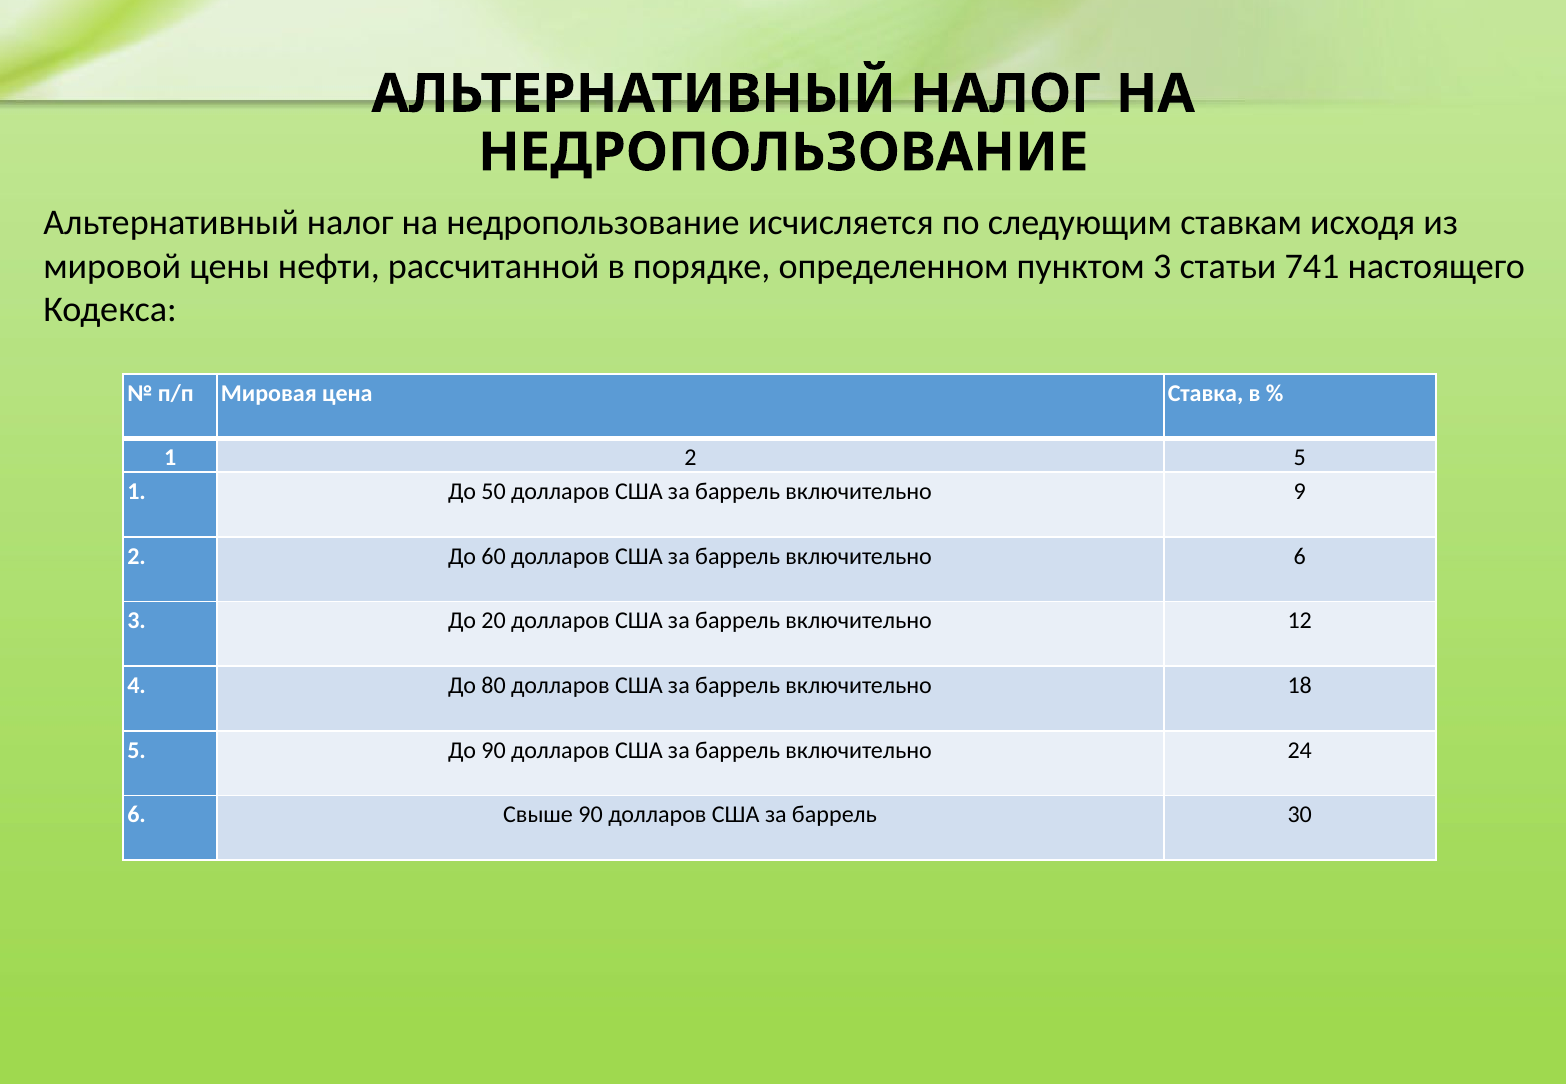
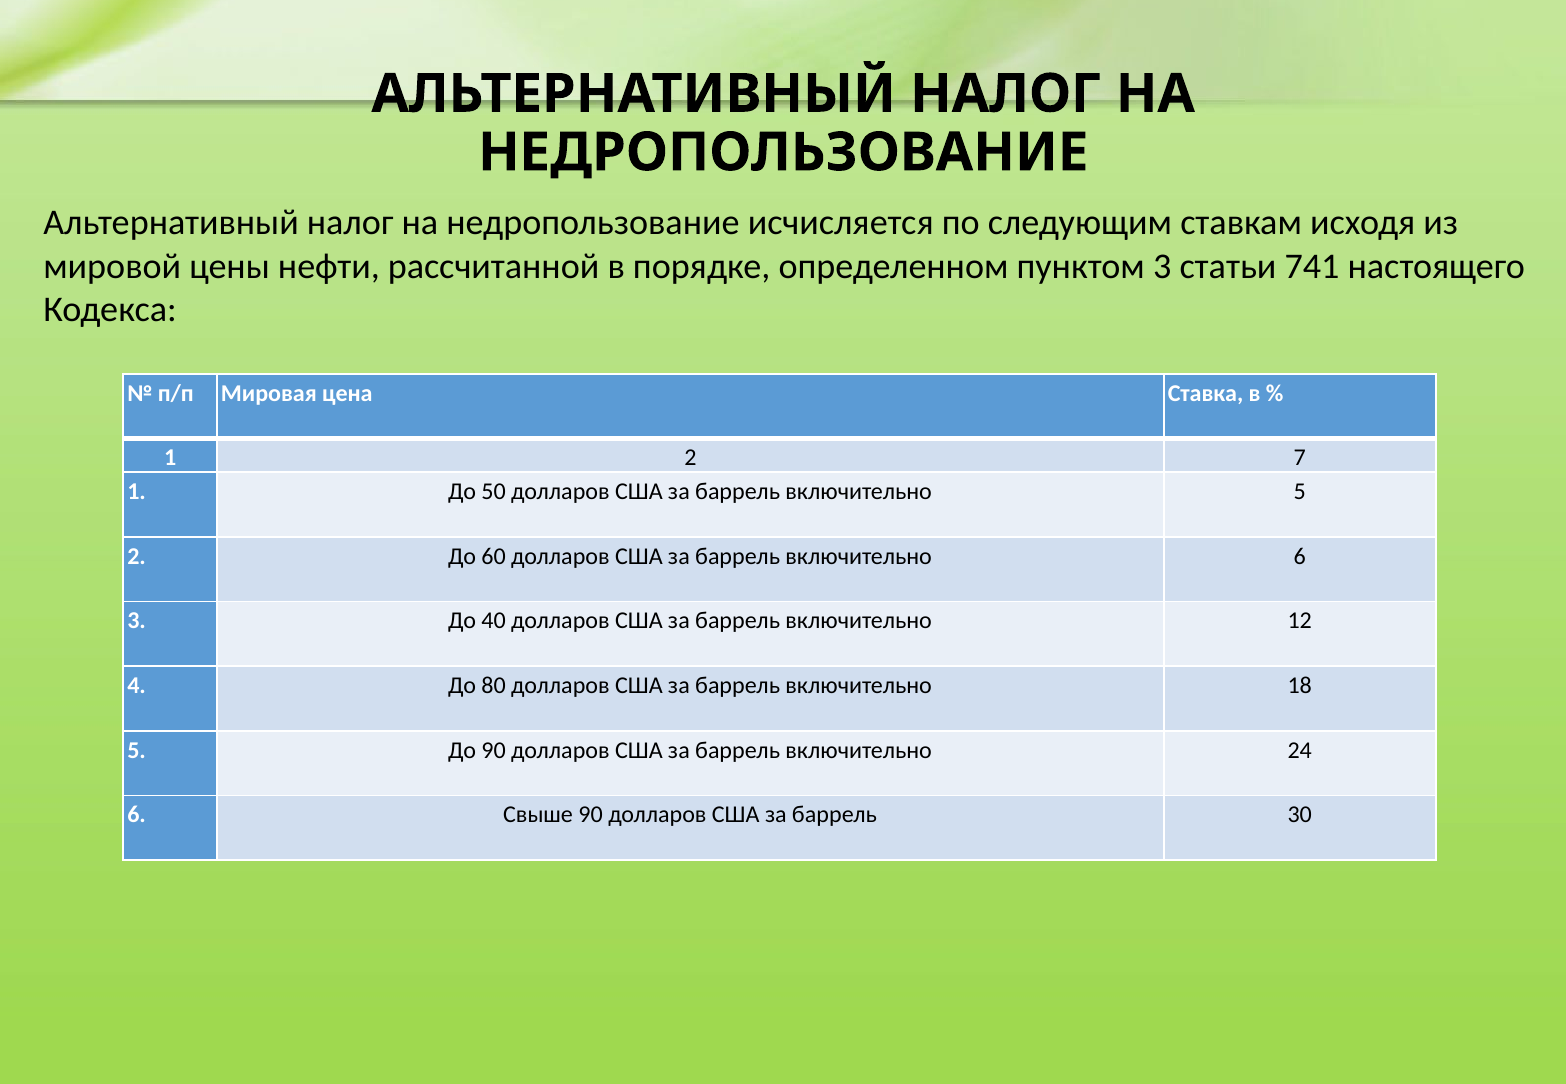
2 5: 5 -> 7 (1300, 458)
включительно 9: 9 -> 5 (1300, 492)
20: 20 -> 40 (494, 621)
